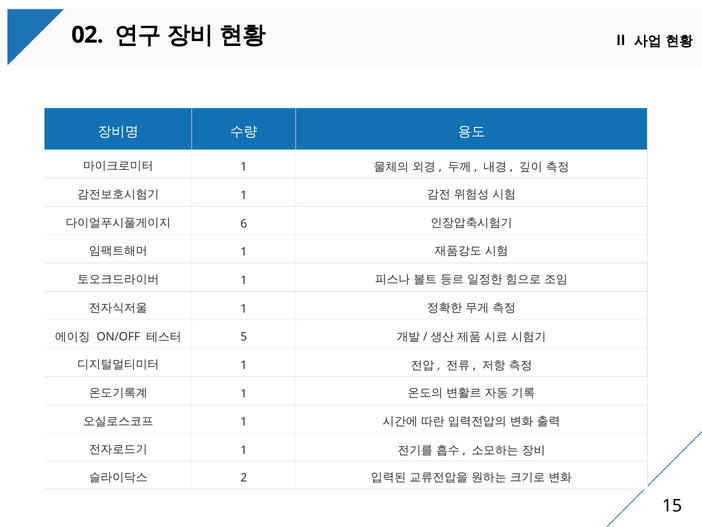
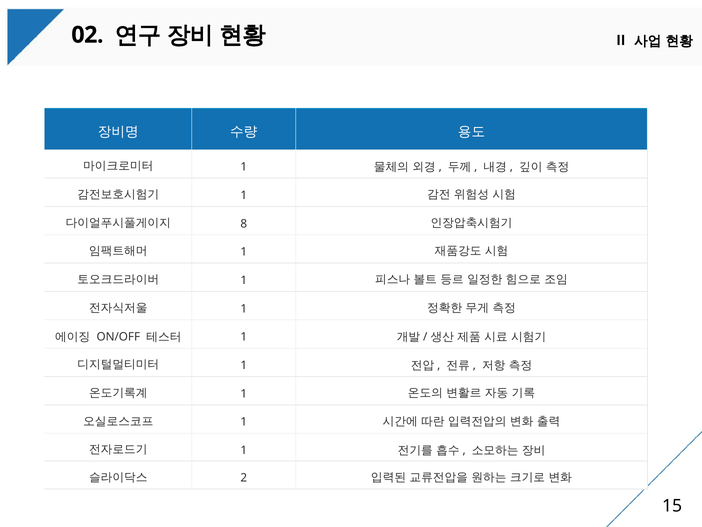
6: 6 -> 8 (244, 223)
5: 5 -> 1 (244, 337)
